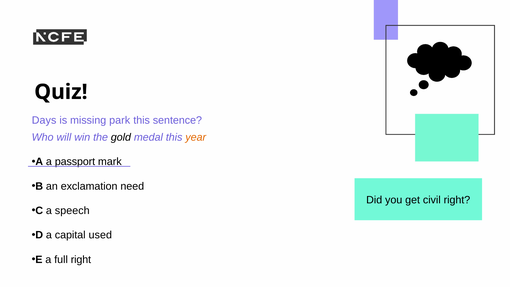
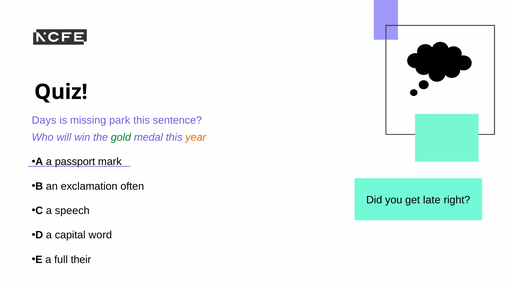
gold colour: black -> green (121, 137)
need: need -> often (132, 186)
civil: civil -> late (432, 200)
used: used -> word (100, 235)
full right: right -> their (81, 259)
